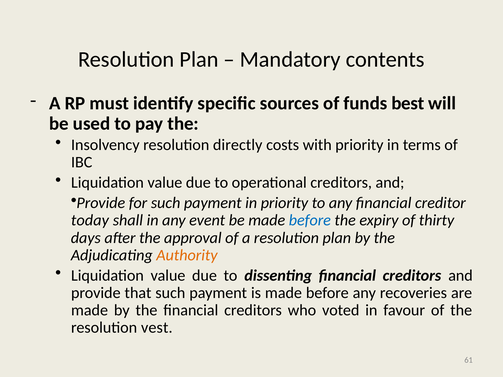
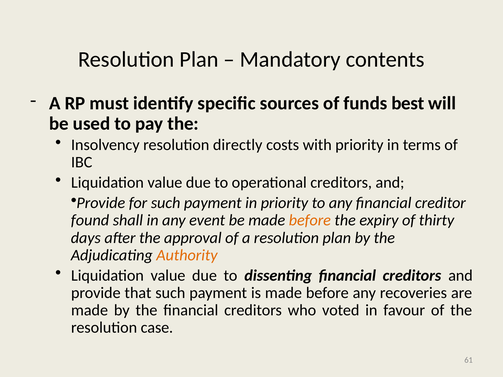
today: today -> found (90, 221)
before colour: blue -> orange (310, 221)
vest: vest -> case (157, 328)
